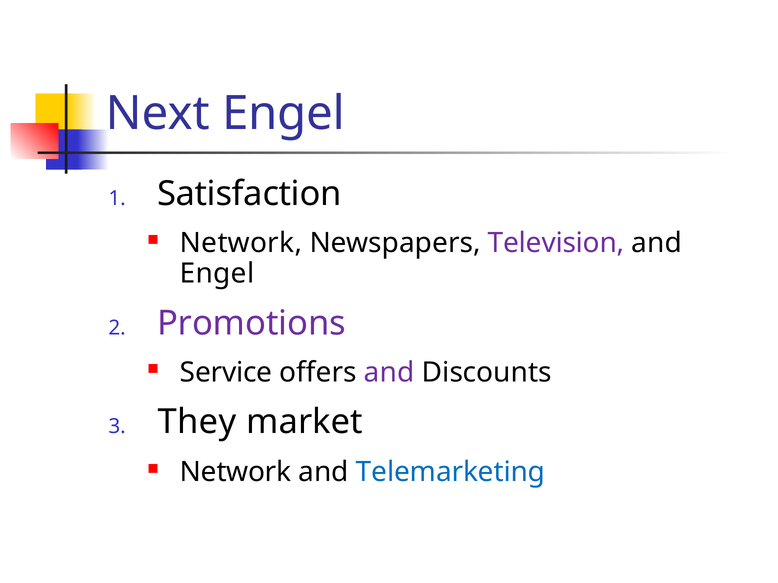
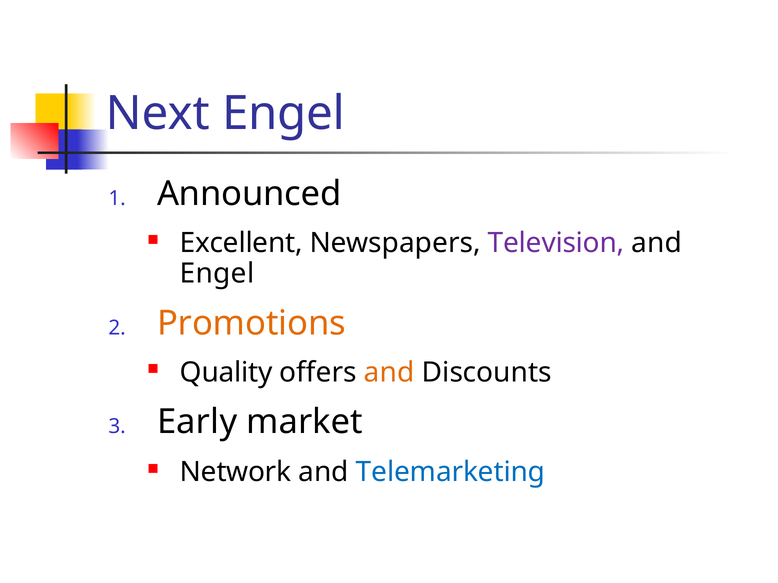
Satisfaction: Satisfaction -> Announced (249, 194)
Network: Network -> Excellent (241, 243)
Promotions colour: purple -> orange (252, 323)
Service: Service -> Quality (226, 373)
and colour: purple -> orange (389, 373)
They: They -> Early (197, 422)
